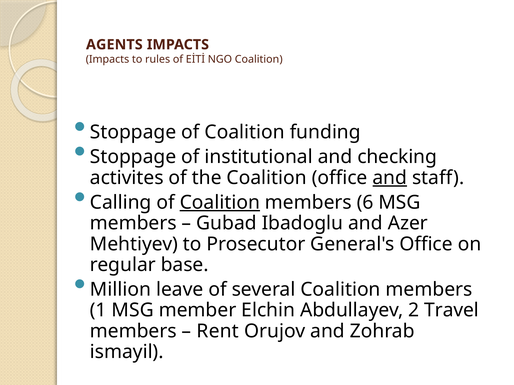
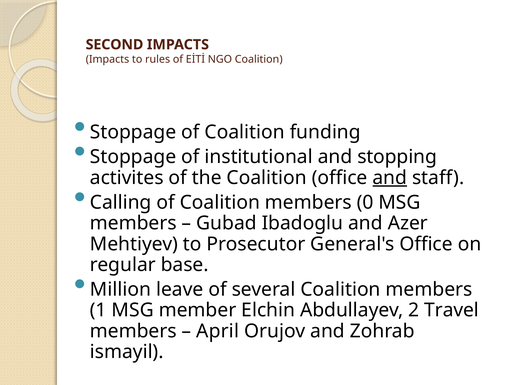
AGENTS: AGENTS -> SECOND (114, 45)
checking: checking -> stopping (397, 157)
Coalition underline: present -> none (220, 203)
6: 6 -> 0 (365, 203)
Rent: Rent -> April (218, 332)
